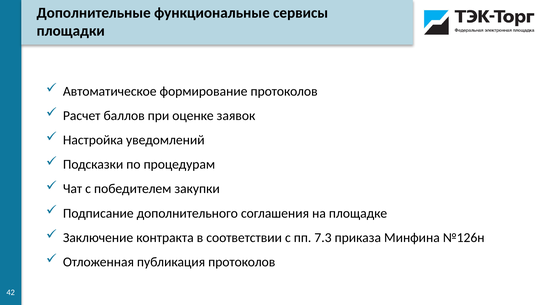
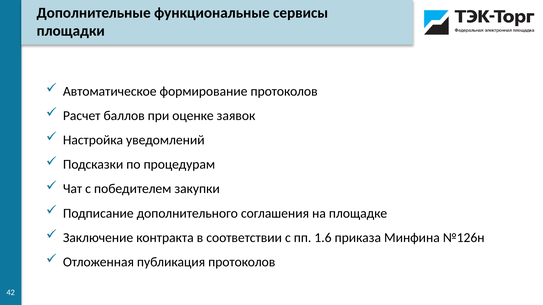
7.3: 7.3 -> 1.6 (323, 238)
